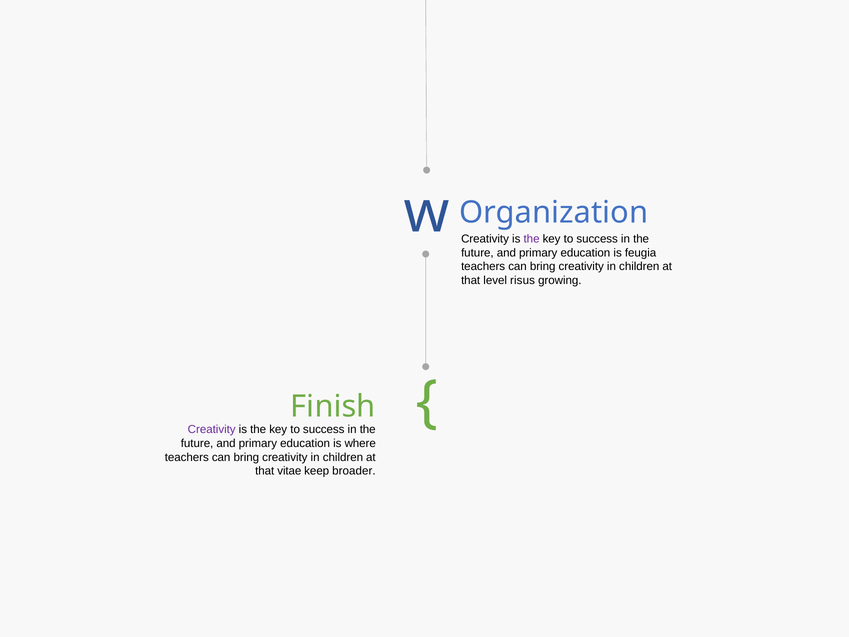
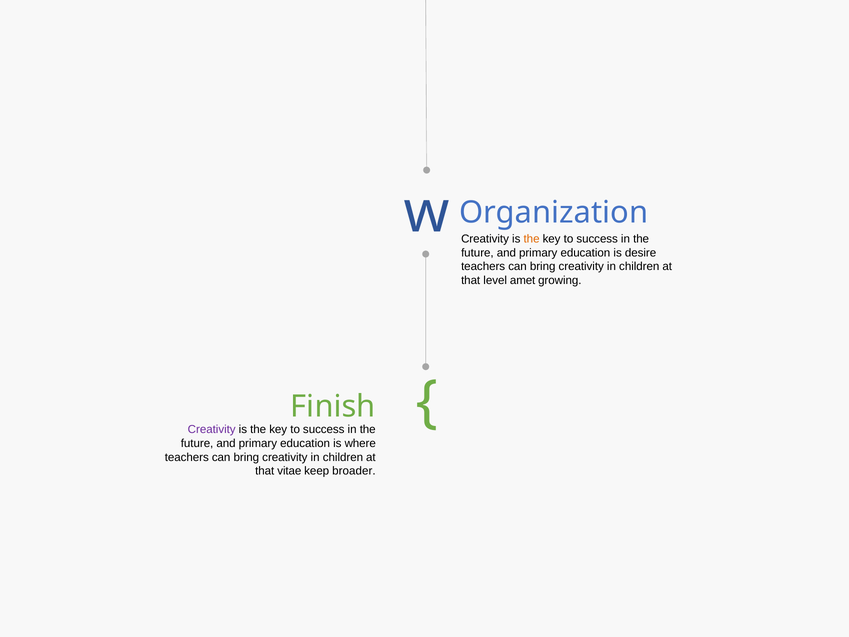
the colour: purple -> orange (532, 239)
feugia: feugia -> desire (641, 253)
risus: risus -> amet (523, 280)
